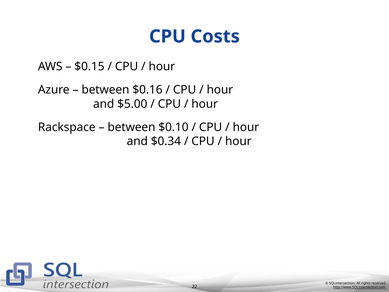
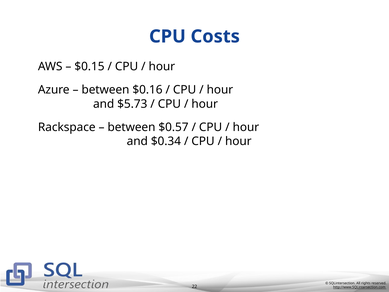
$5.00: $5.00 -> $5.73 (132, 104)
$0.10: $0.10 -> $0.57 (173, 127)
